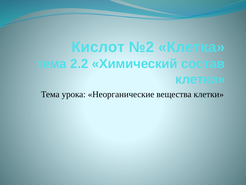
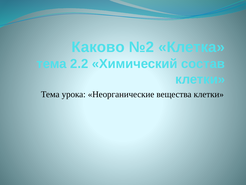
Кислот: Кислот -> Каково (98, 47)
